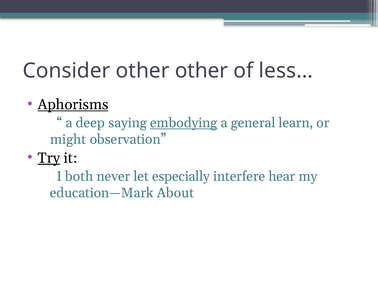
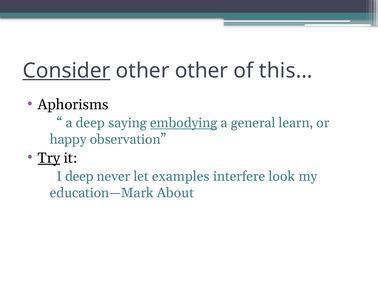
Consider underline: none -> present (66, 71)
less…: less… -> this… (286, 71)
Aphorisms underline: present -> none (73, 105)
might: might -> happy (68, 140)
I both: both -> deep (79, 177)
especially: especially -> examples (181, 177)
hear: hear -> look (282, 177)
